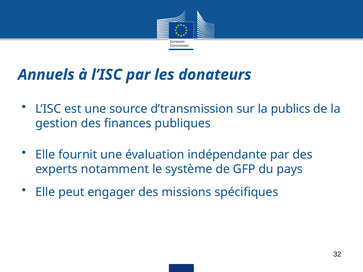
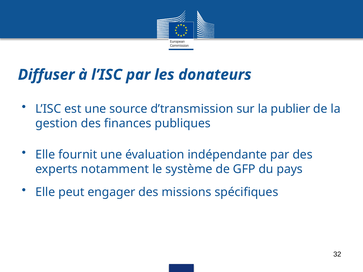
Annuels: Annuels -> Diffuser (46, 75)
publics: publics -> publier (291, 109)
